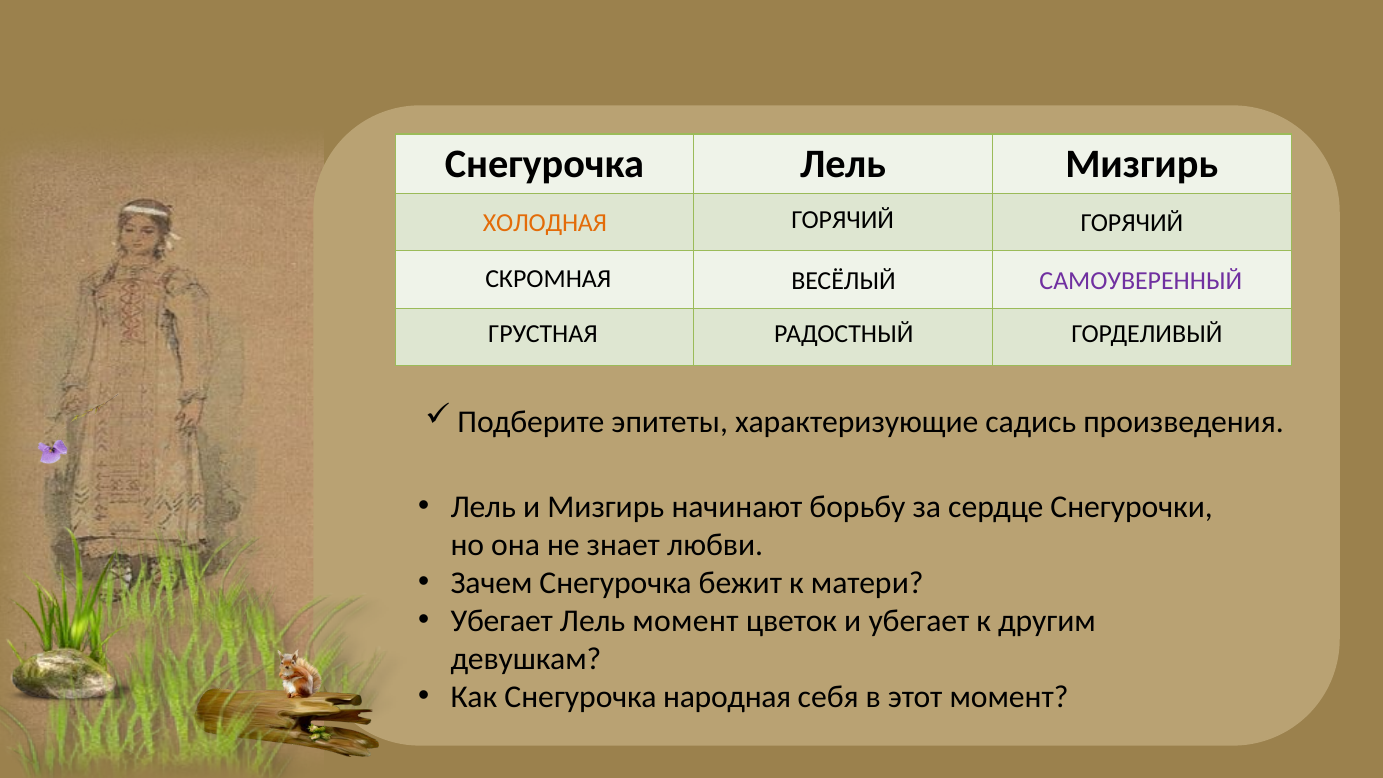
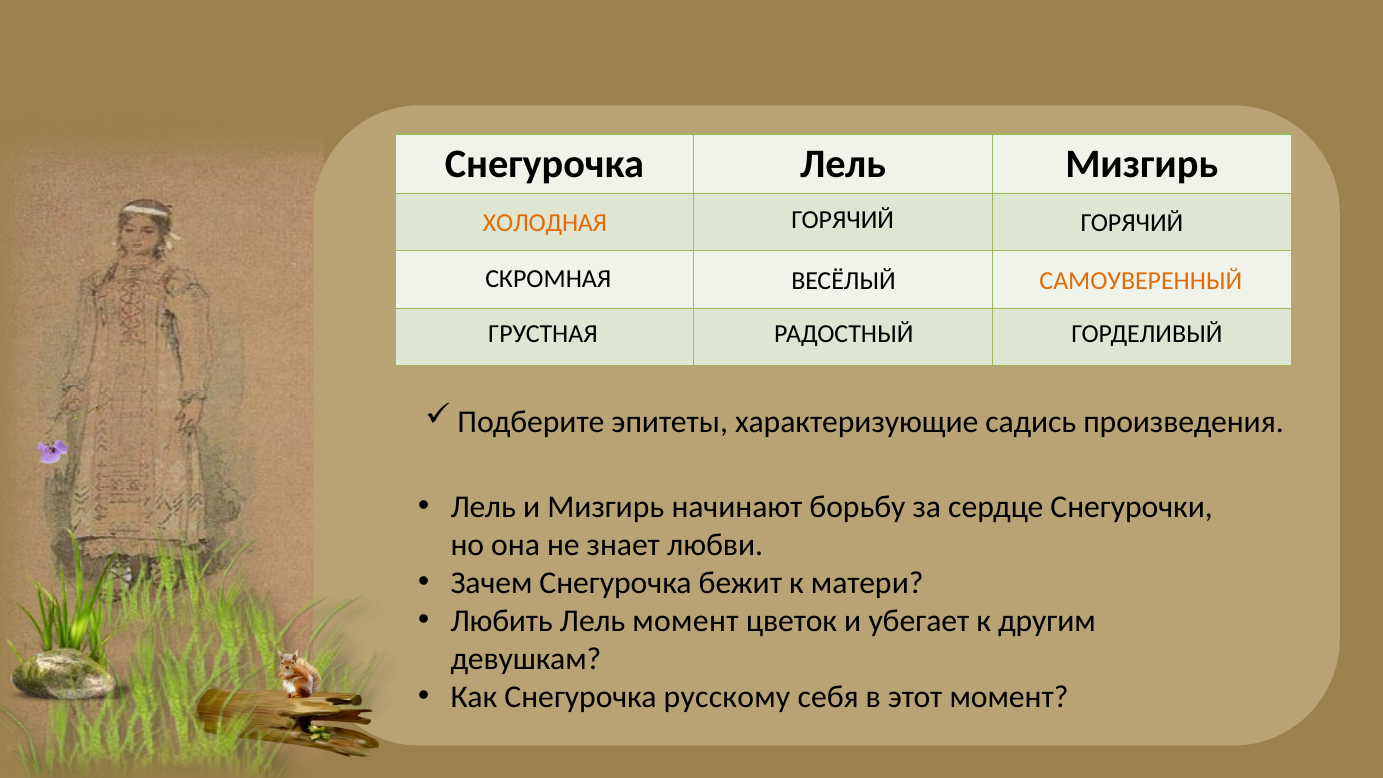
САМОУВЕРЕННЫЙ colour: purple -> orange (1141, 281)
Убегает: Убегает -> Любить (502, 621)
народная: народная -> русскому (727, 697)
